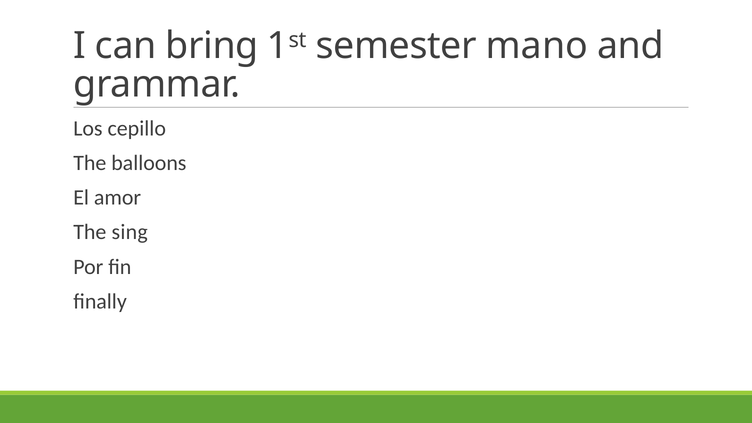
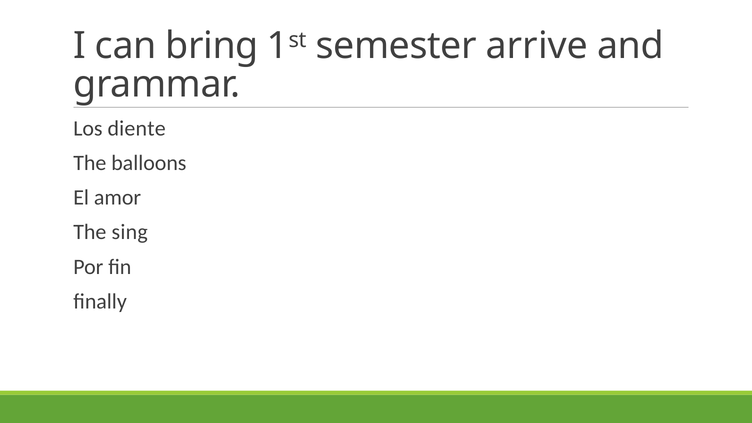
mano: mano -> arrive (537, 46)
cepillo: cepillo -> diente (137, 128)
